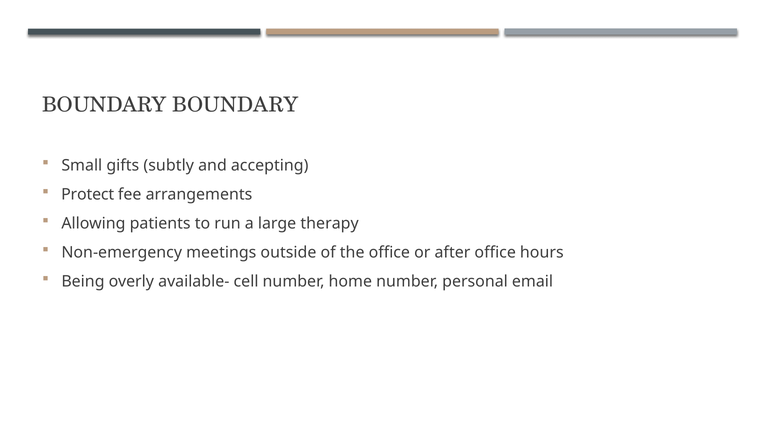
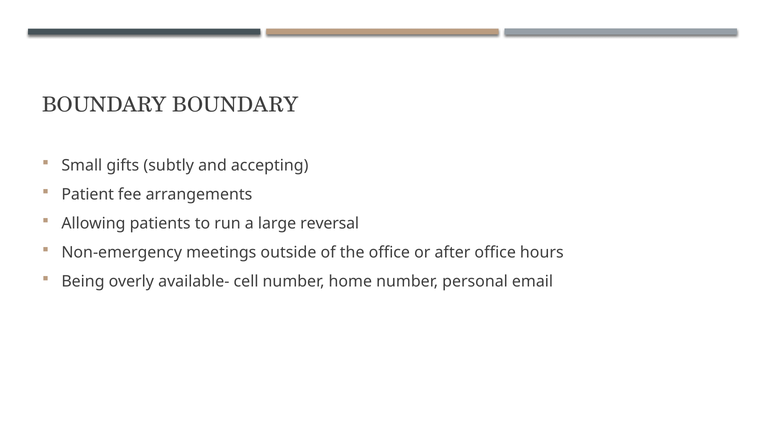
Protect: Protect -> Patient (88, 195)
therapy: therapy -> reversal (330, 224)
